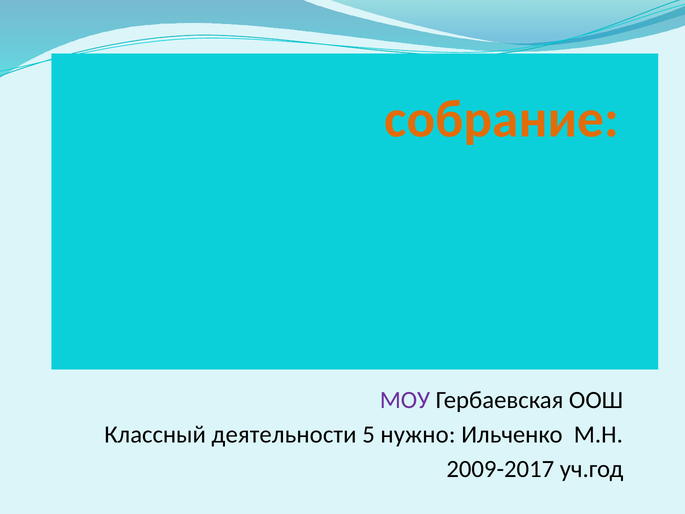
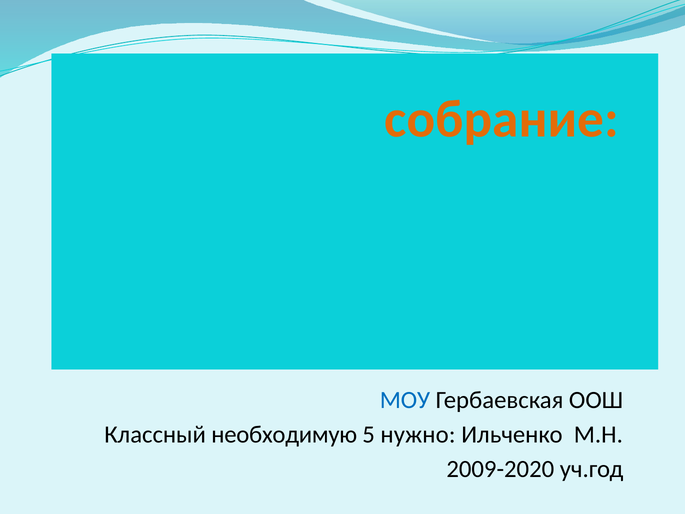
МОУ colour: purple -> blue (405, 400)
Классный деятельности: деятельности -> необходимую (284, 435)
2009-2017: 2009-2017 -> 2009-2020 (500, 469)
